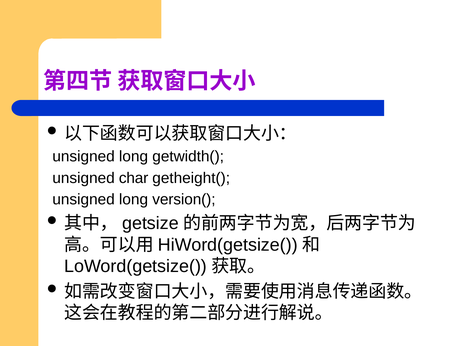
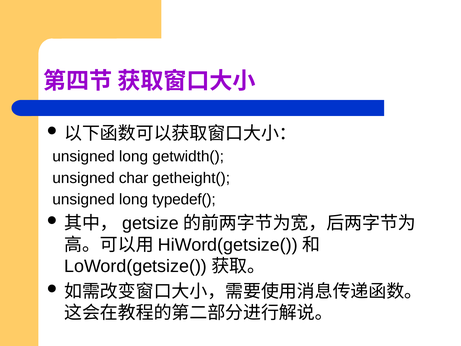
version(: version( -> typedef( (184, 199)
